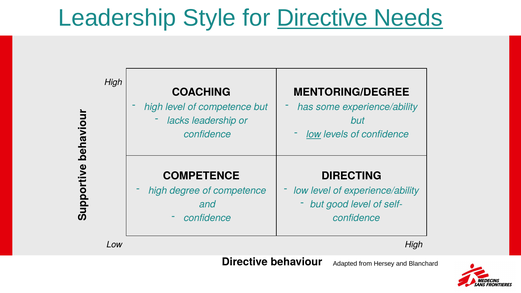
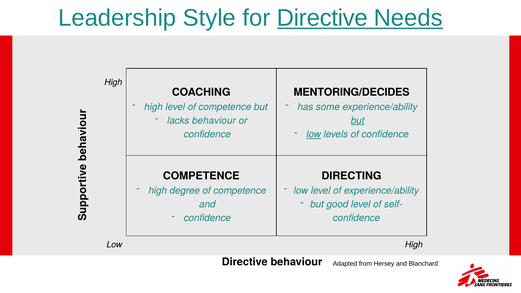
MENTORING/DEGREE: MENTORING/DEGREE -> MENTORING/DECIDES (352, 92)
lacks leadership: leadership -> behaviour (214, 121)
but underline: none -> present (358, 121)
